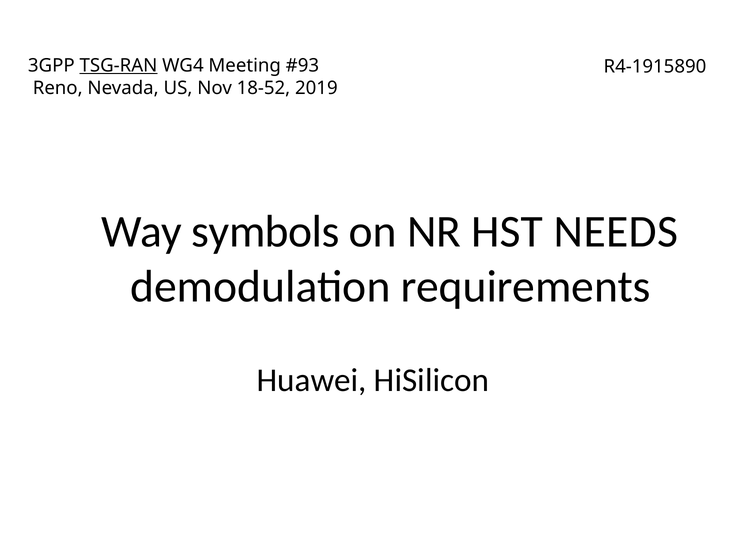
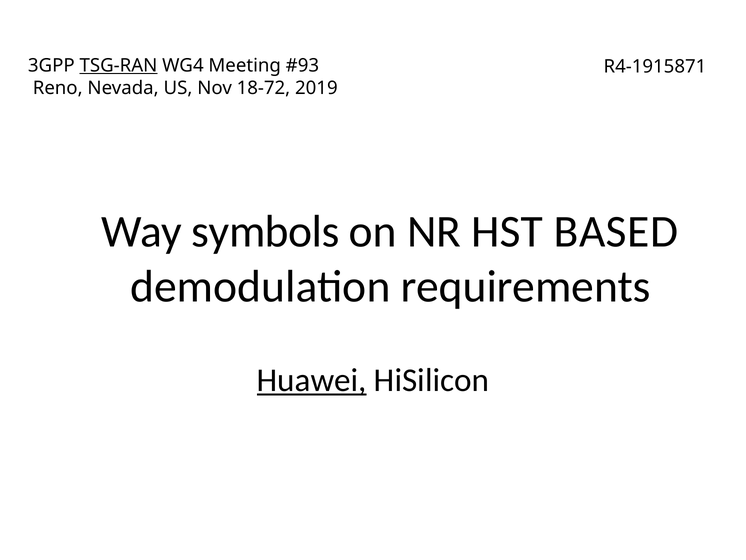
R4-1915890: R4-1915890 -> R4-1915871 (655, 67)
18-52: 18-52 -> 18-72 (263, 88)
NEEDS: NEEDS -> BASED (616, 232)
Huawei underline: none -> present (312, 380)
